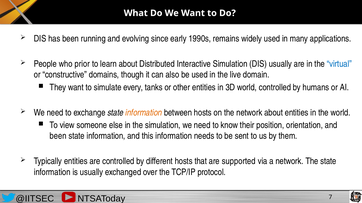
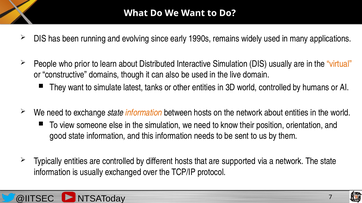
virtual colour: blue -> orange (339, 64)
every: every -> latest (133, 88)
been: been -> good (58, 136)
